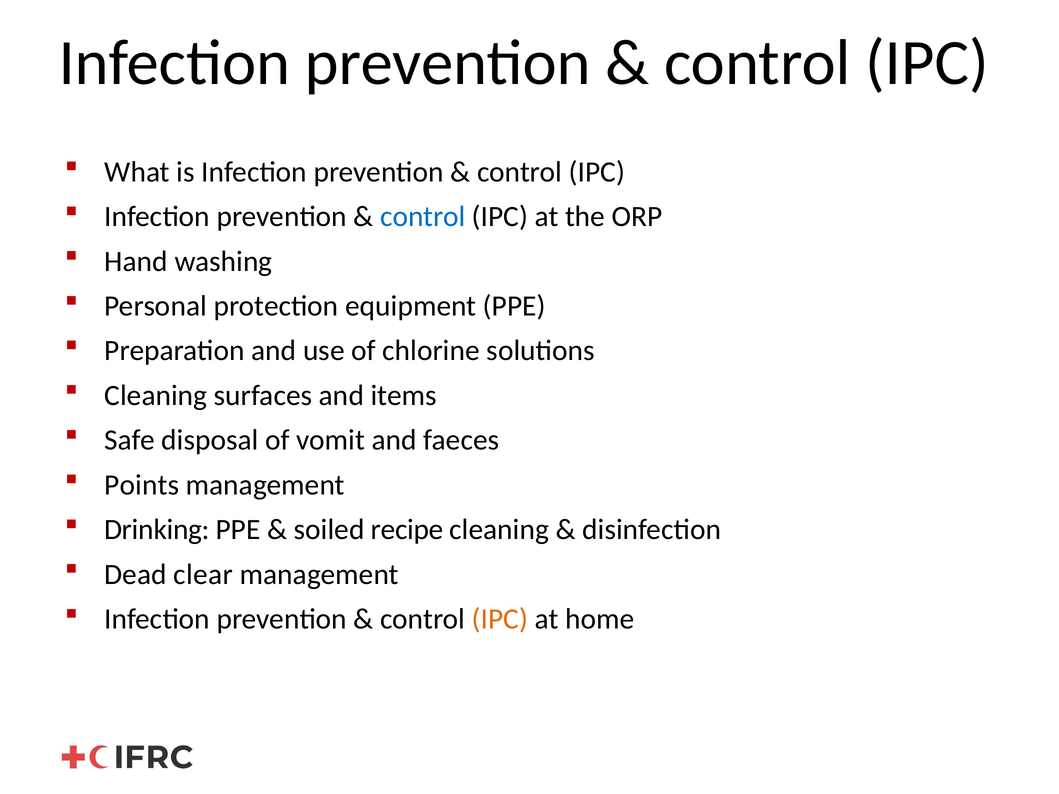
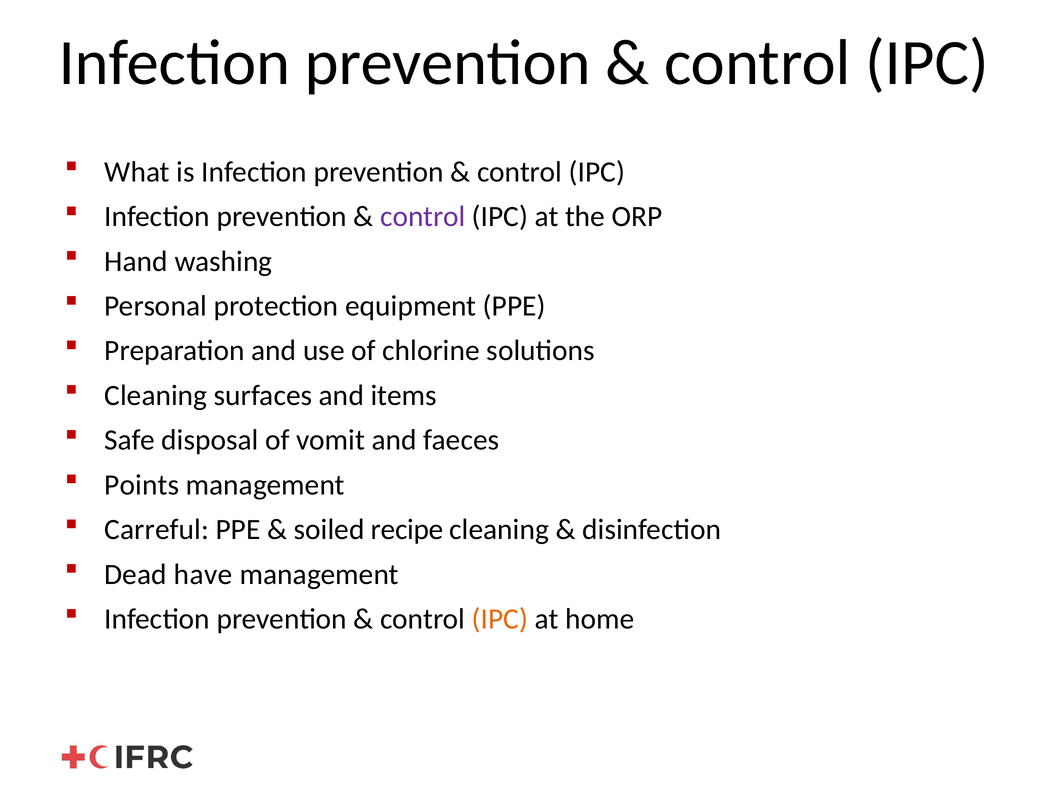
control colour: blue -> purple (423, 217)
Drinking: Drinking -> Carreful (157, 530)
clear: clear -> have (203, 575)
